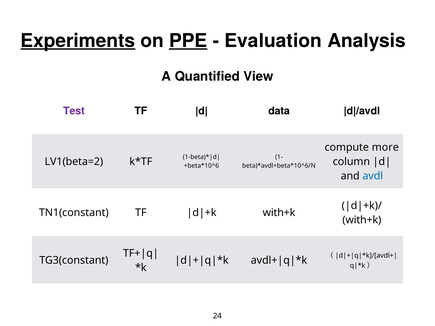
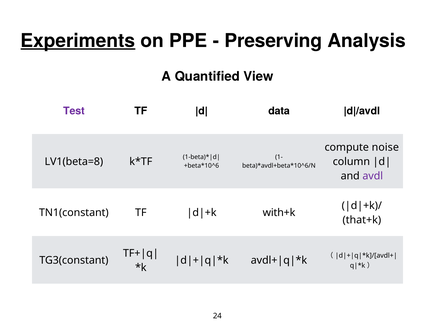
PPE underline: present -> none (188, 41)
Evaluation: Evaluation -> Preserving (273, 41)
more: more -> noise (385, 147)
LV1(beta=2: LV1(beta=2 -> LV1(beta=8 (74, 162)
avdl colour: blue -> purple (373, 176)
with+k: with+k -> that+k (362, 220)
